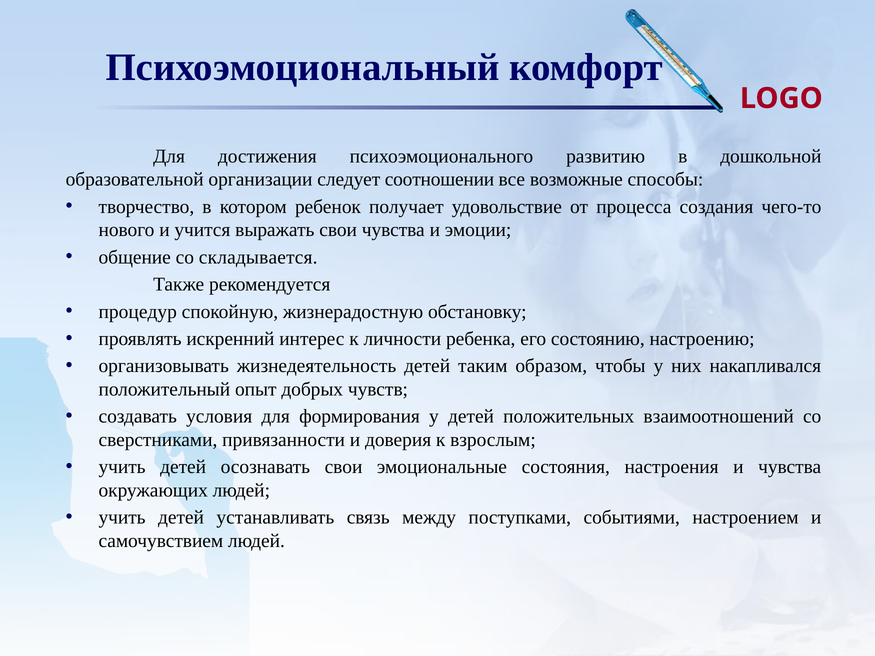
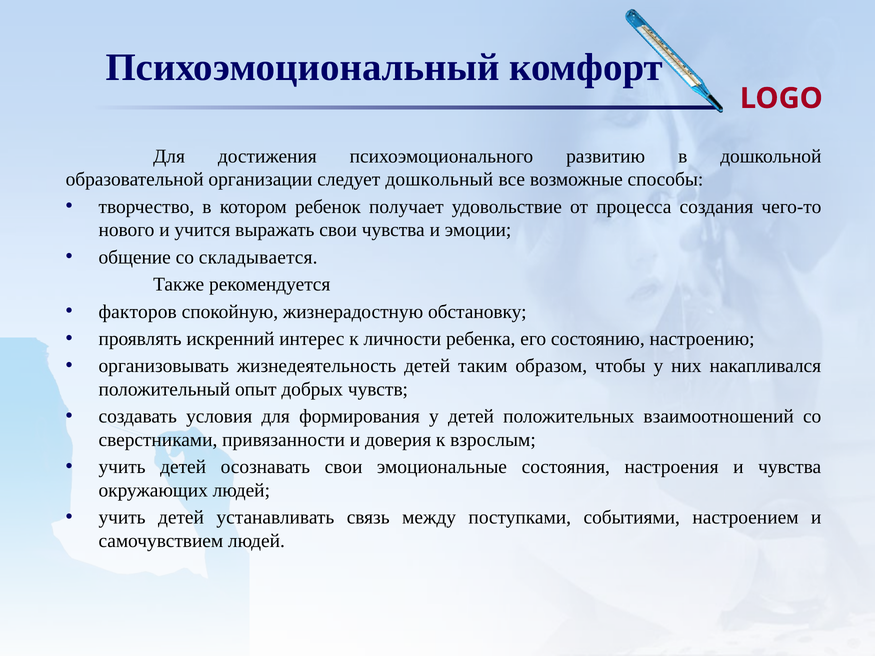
соотношении: соотношении -> дошкольный (439, 180)
процедур: процедур -> факторов (138, 312)
